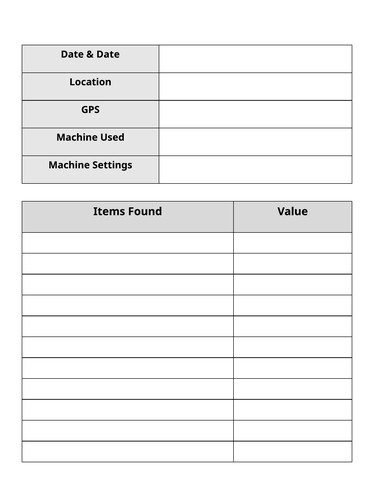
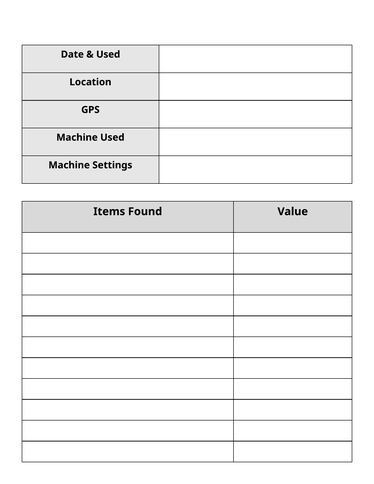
Date: Date -> Used (108, 54)
